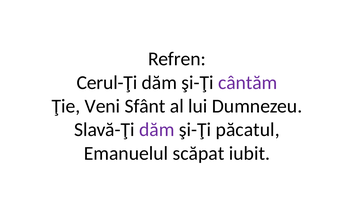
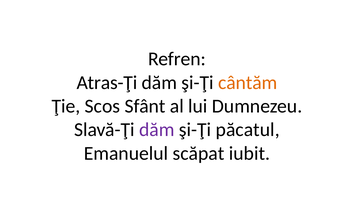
Cerul-Ţi: Cerul-Ţi -> Atras-Ţi (107, 83)
cântăm colour: purple -> orange (248, 83)
Veni: Veni -> Scos (102, 106)
